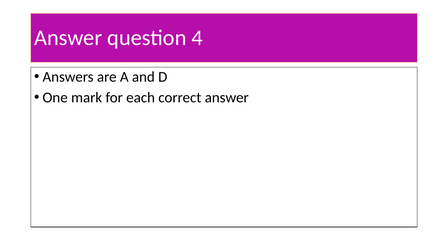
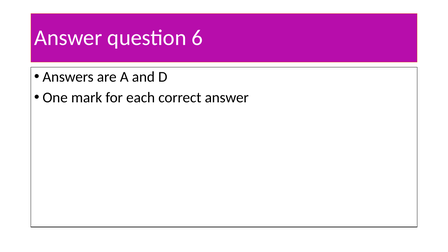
4: 4 -> 6 (197, 38)
